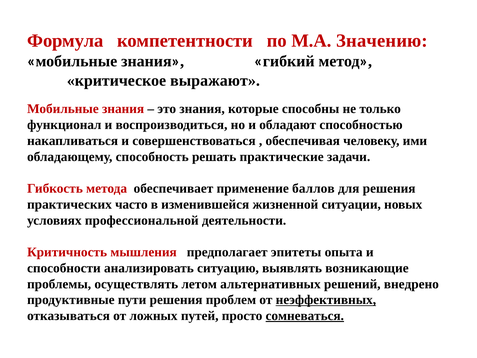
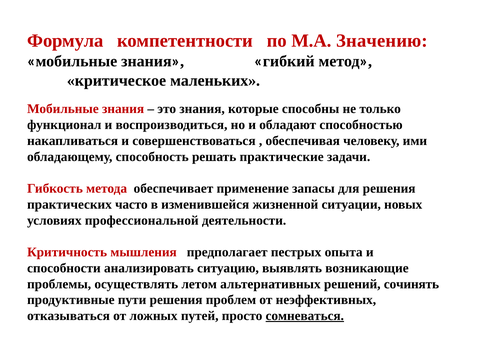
выражают: выражают -> маленьких (215, 80)
баллов: баллов -> запасы (313, 188)
эпитеты: эпитеты -> пестрых (296, 252)
внедрено: внедрено -> сочинять (411, 284)
неэффективных underline: present -> none (326, 300)
